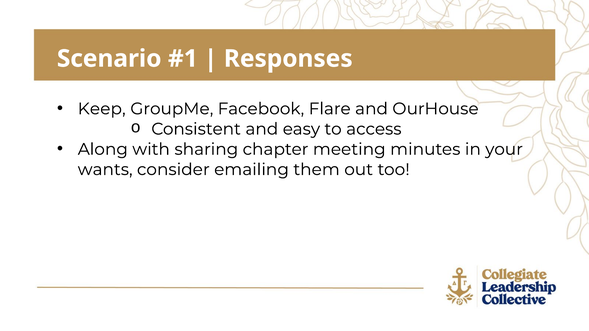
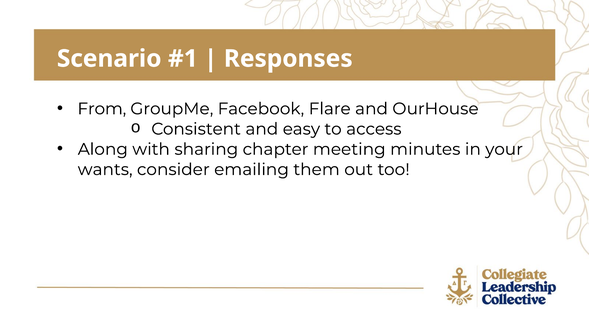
Keep: Keep -> From (102, 109)
